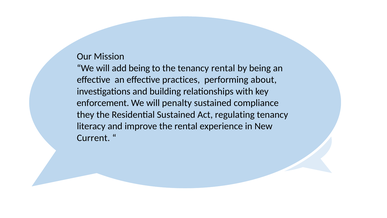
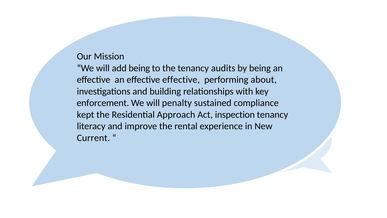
tenancy rental: rental -> audits (223, 68)
effective practices: practices -> effective (181, 80)
they: they -> kept (86, 114)
Residential Sustained: Sustained -> Approach (176, 114)
regulating: regulating -> inspection (235, 114)
